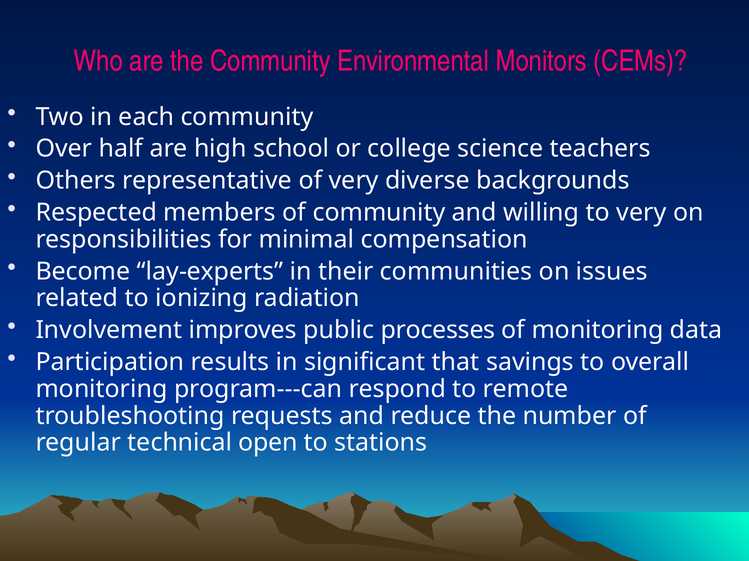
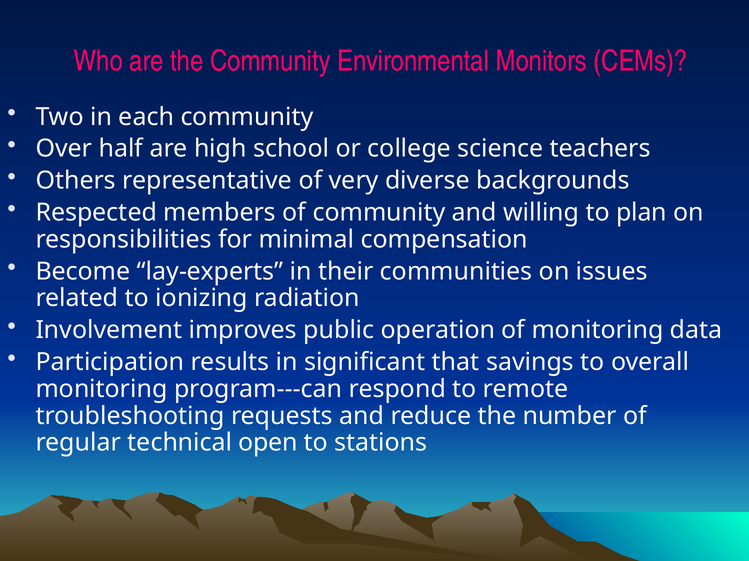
to very: very -> plan (642, 213)
processes: processes -> operation (438, 331)
